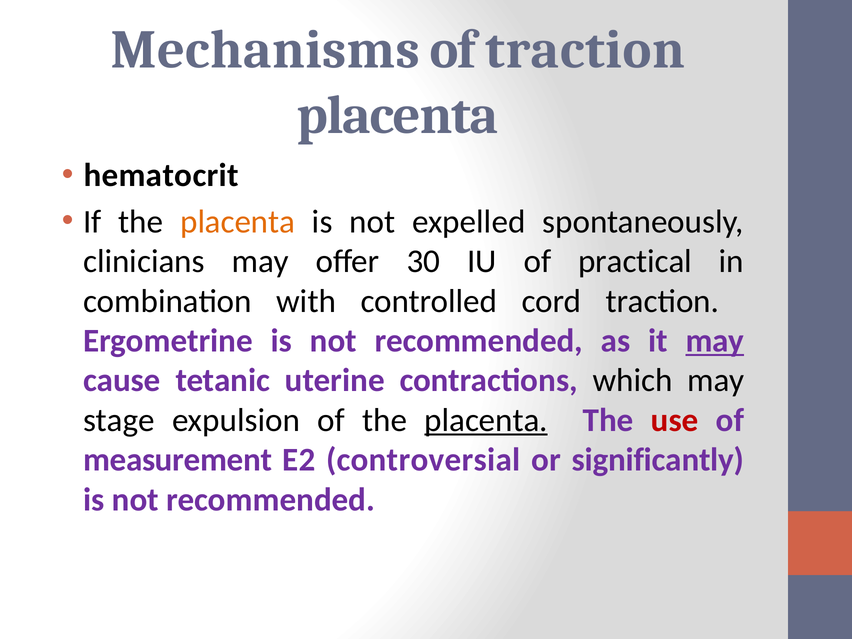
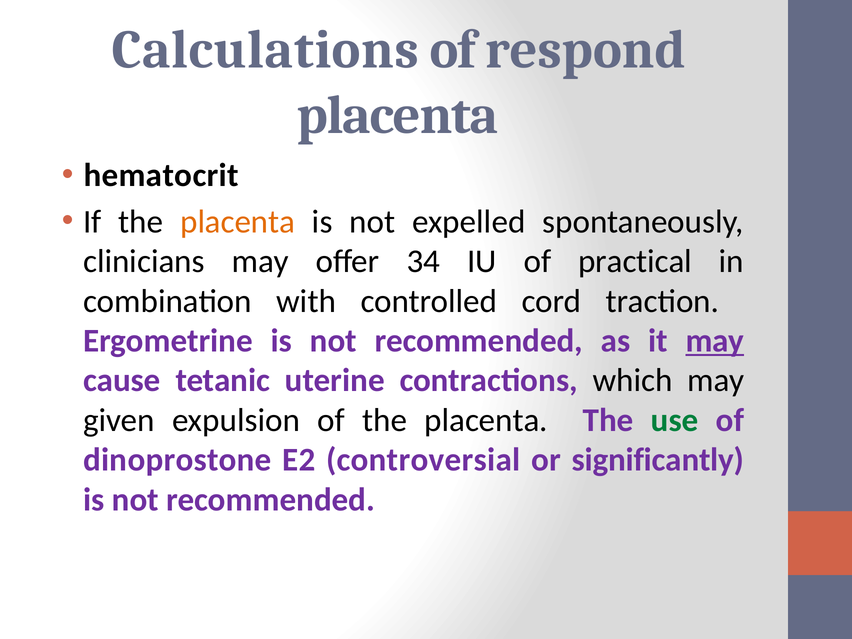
Mechanisms: Mechanisms -> Calculations (265, 50)
of traction: traction -> respond (585, 50)
30: 30 -> 34 (423, 262)
stage: stage -> given (119, 420)
placenta underline: present -> none (486, 420)
use colour: red -> green (675, 420)
measurement: measurement -> dinoprostone (177, 460)
